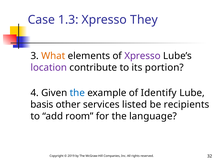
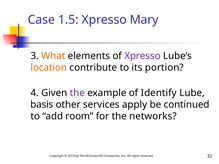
1.3: 1.3 -> 1.5 (68, 20)
They: They -> Mary (144, 20)
location colour: purple -> orange (49, 68)
the colour: blue -> purple (77, 93)
listed: listed -> apply (135, 105)
recipients: recipients -> continued (187, 105)
language: language -> networks (153, 116)
